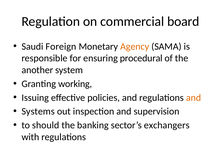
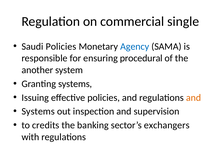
board: board -> single (183, 21)
Saudi Foreign: Foreign -> Policies (61, 46)
Agency colour: orange -> blue (135, 46)
Granting working: working -> systems (75, 84)
should: should -> credits (46, 125)
